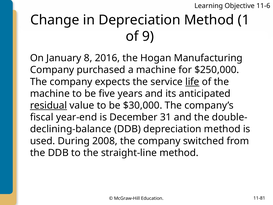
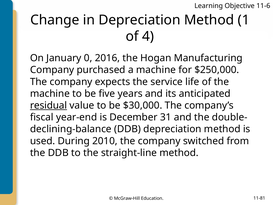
9: 9 -> 4 (148, 36)
8: 8 -> 0 (88, 58)
life underline: present -> none (192, 82)
2008: 2008 -> 2010 (105, 141)
